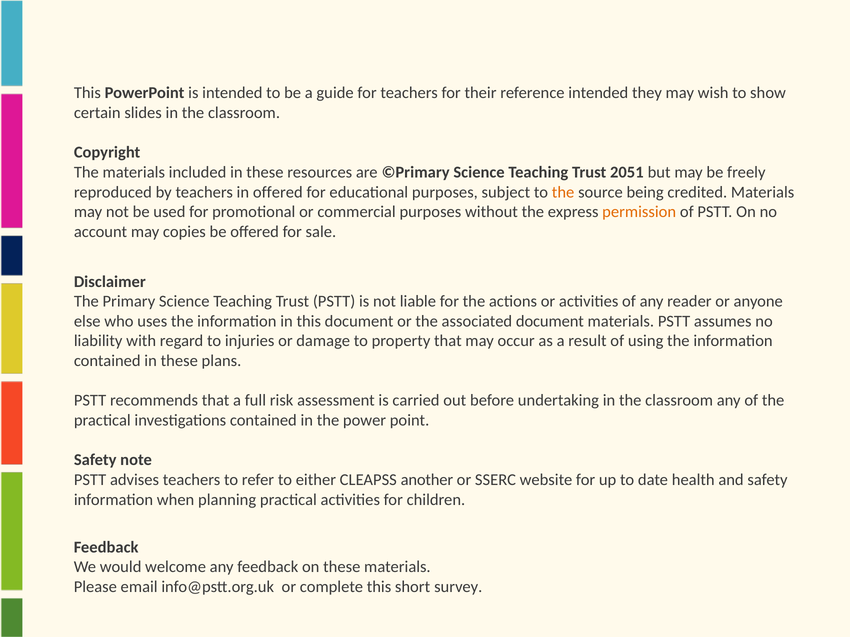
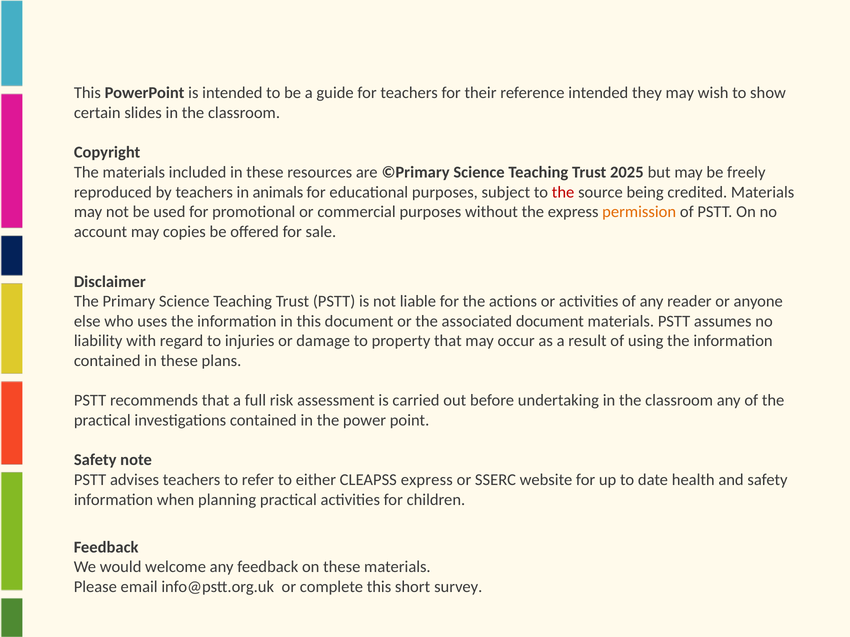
2051: 2051 -> 2025 (627, 172)
in offered: offered -> animals (278, 192)
the colour: orange -> red (563, 192)
CLEAPSS another: another -> express (427, 480)
